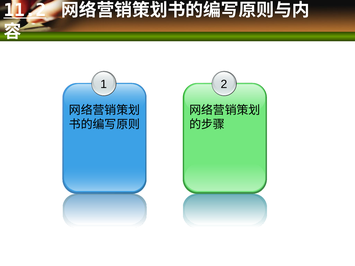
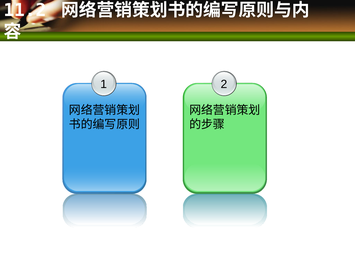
11.2 underline: present -> none (25, 10)
